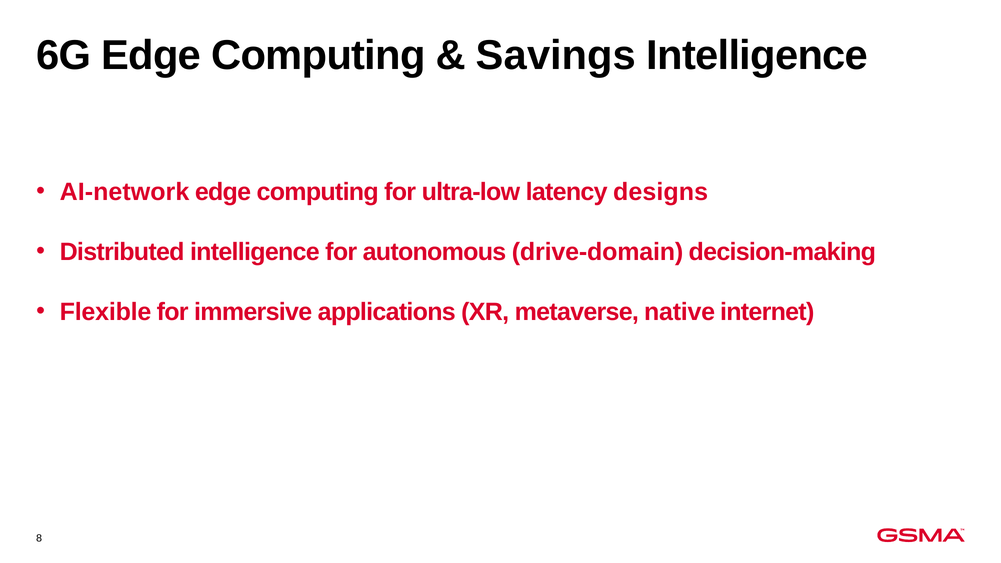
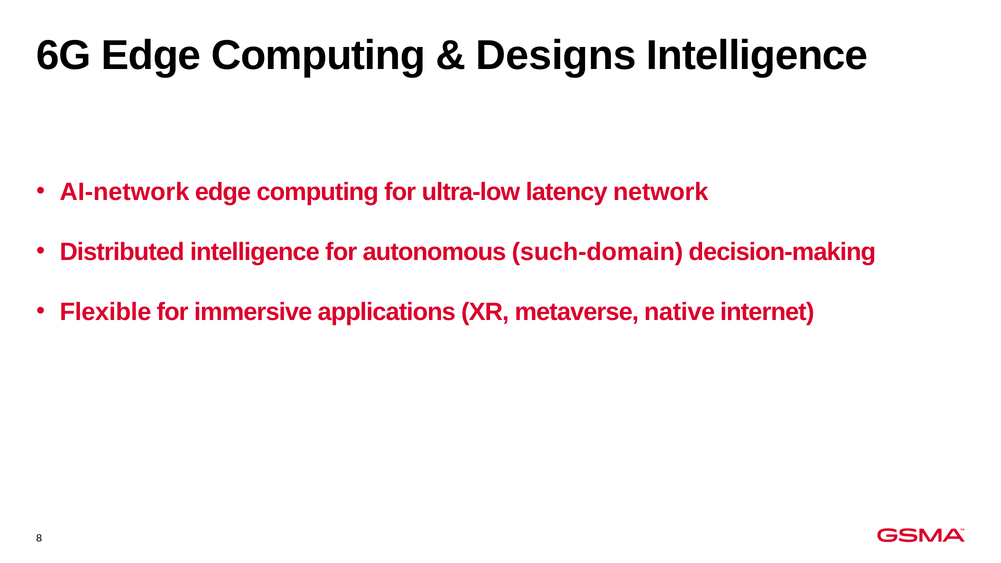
Savings: Savings -> Designs (556, 56)
designs: designs -> network (661, 192)
drive-domain: drive-domain -> such-domain (597, 252)
